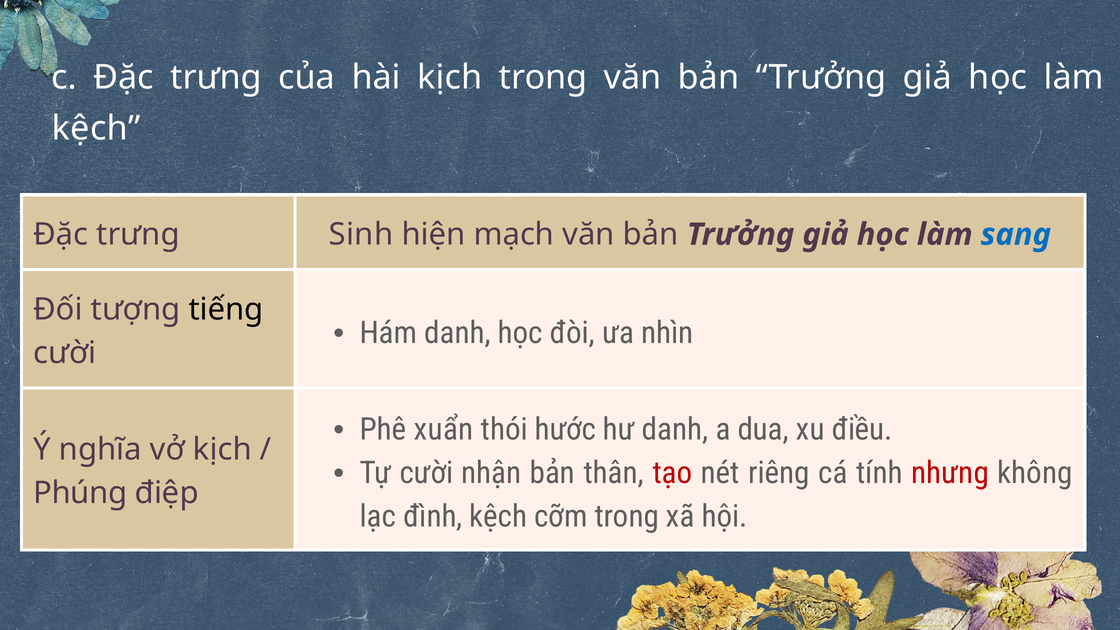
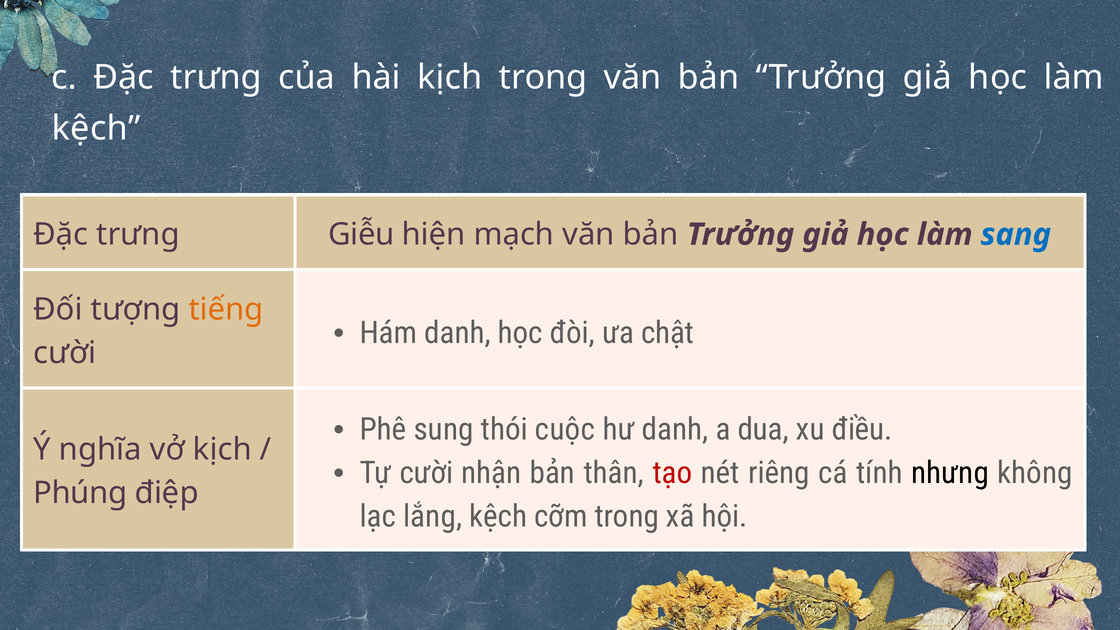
Sinh: Sinh -> Giễu (361, 235)
tiếng colour: black -> orange (226, 309)
nhìn: nhìn -> chật (668, 333)
xuẩn: xuẩn -> sung (444, 429)
hước: hước -> cuộc (565, 429)
nhưng colour: red -> black (950, 473)
đình: đình -> lắng (433, 517)
